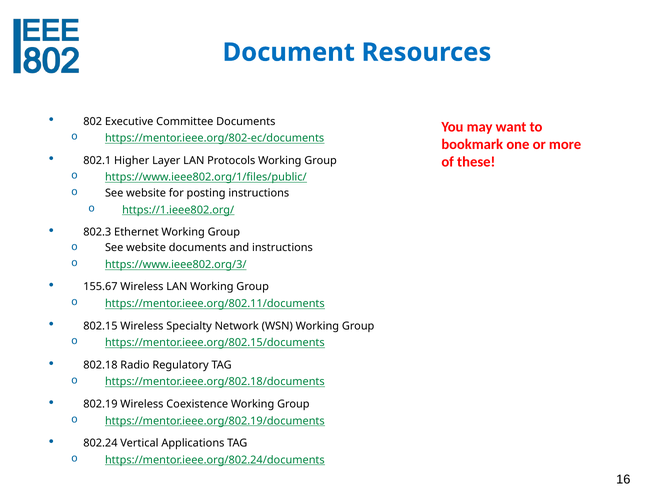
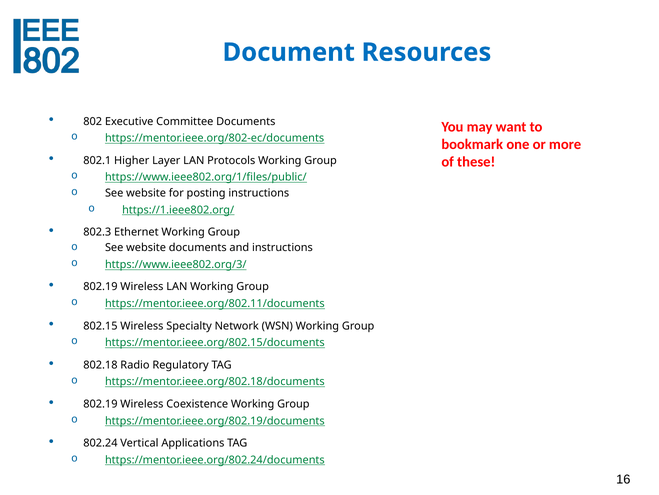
155.67: 155.67 -> 802.19 (100, 286)
